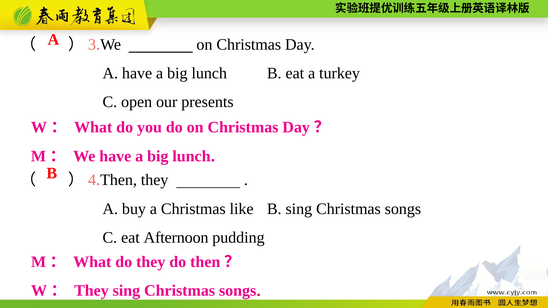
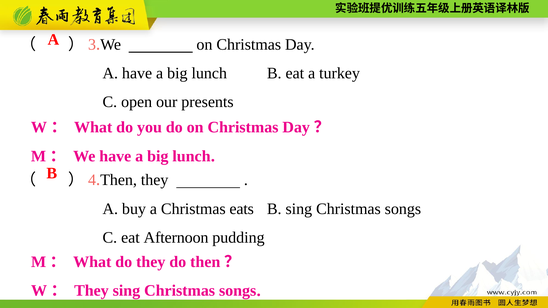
like: like -> eats (242, 209)
